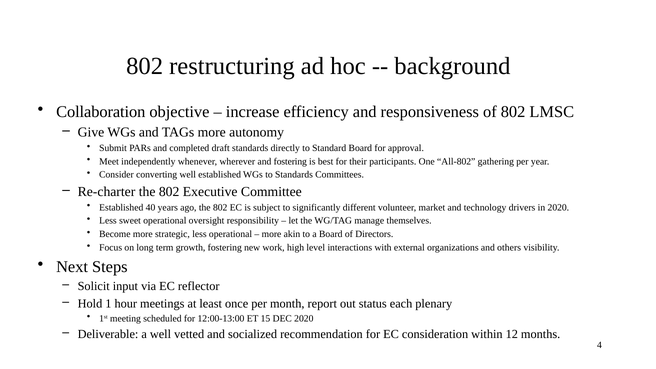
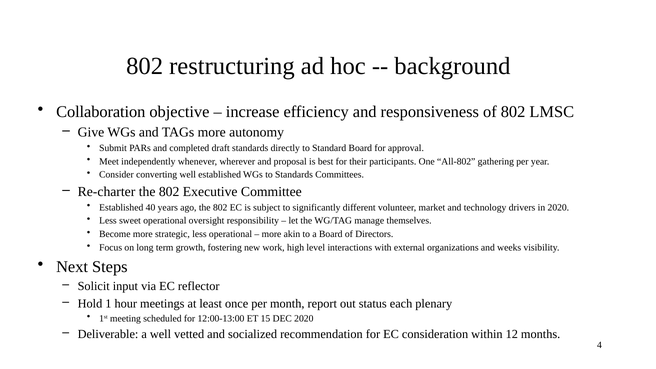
and fostering: fostering -> proposal (290, 161)
others: others -> weeks (509, 248)
